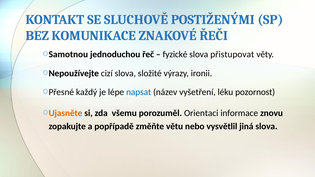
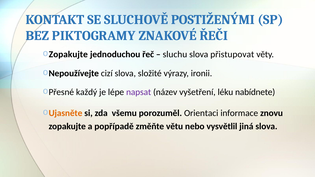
KOMUNIKACE: KOMUNIKACE -> PIKTOGRAMY (94, 36)
Samotnou: Samotnou -> Zopakujte (68, 54)
fyzické: fyzické -> sluchu (175, 54)
napsat colour: blue -> purple (139, 92)
pozornost: pozornost -> nabídnete (255, 92)
